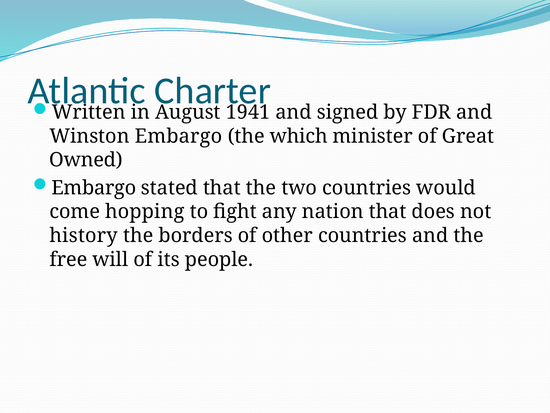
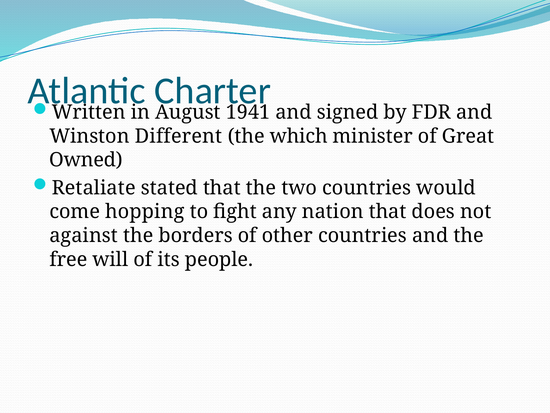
Winston Embargo: Embargo -> Different (179, 136)
Embargo: Embargo -> Retaliate (94, 188)
history: history -> against (84, 235)
